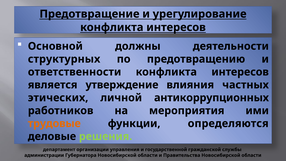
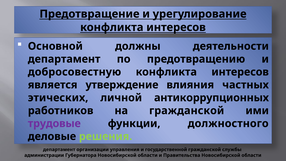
структурных: структурных -> департамент (64, 59)
ответственности: ответственности -> добросовестную (74, 72)
на мероприятия: мероприятия -> гражданской (187, 111)
трудовые colour: orange -> purple (54, 123)
определяются: определяются -> должностного (228, 123)
